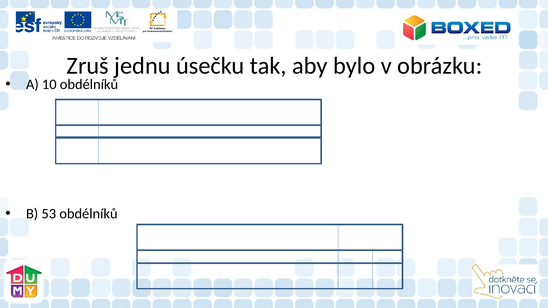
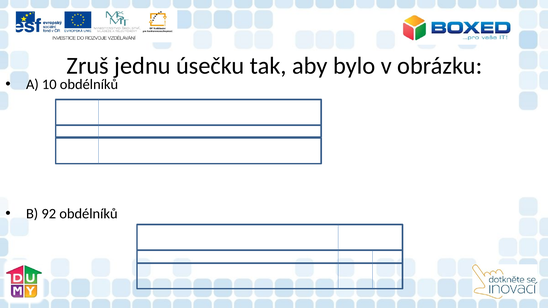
53: 53 -> 92 (49, 214)
